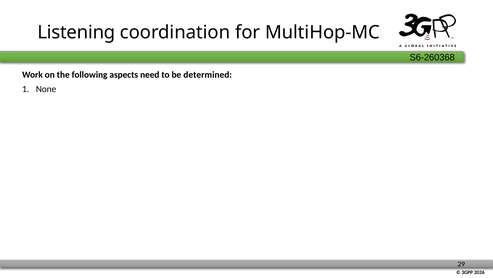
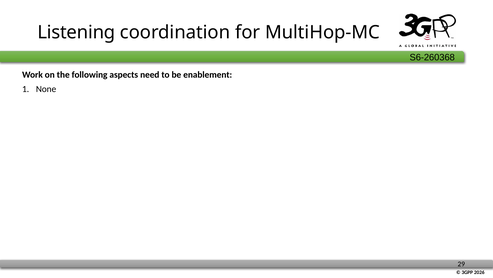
determined: determined -> enablement (208, 75)
